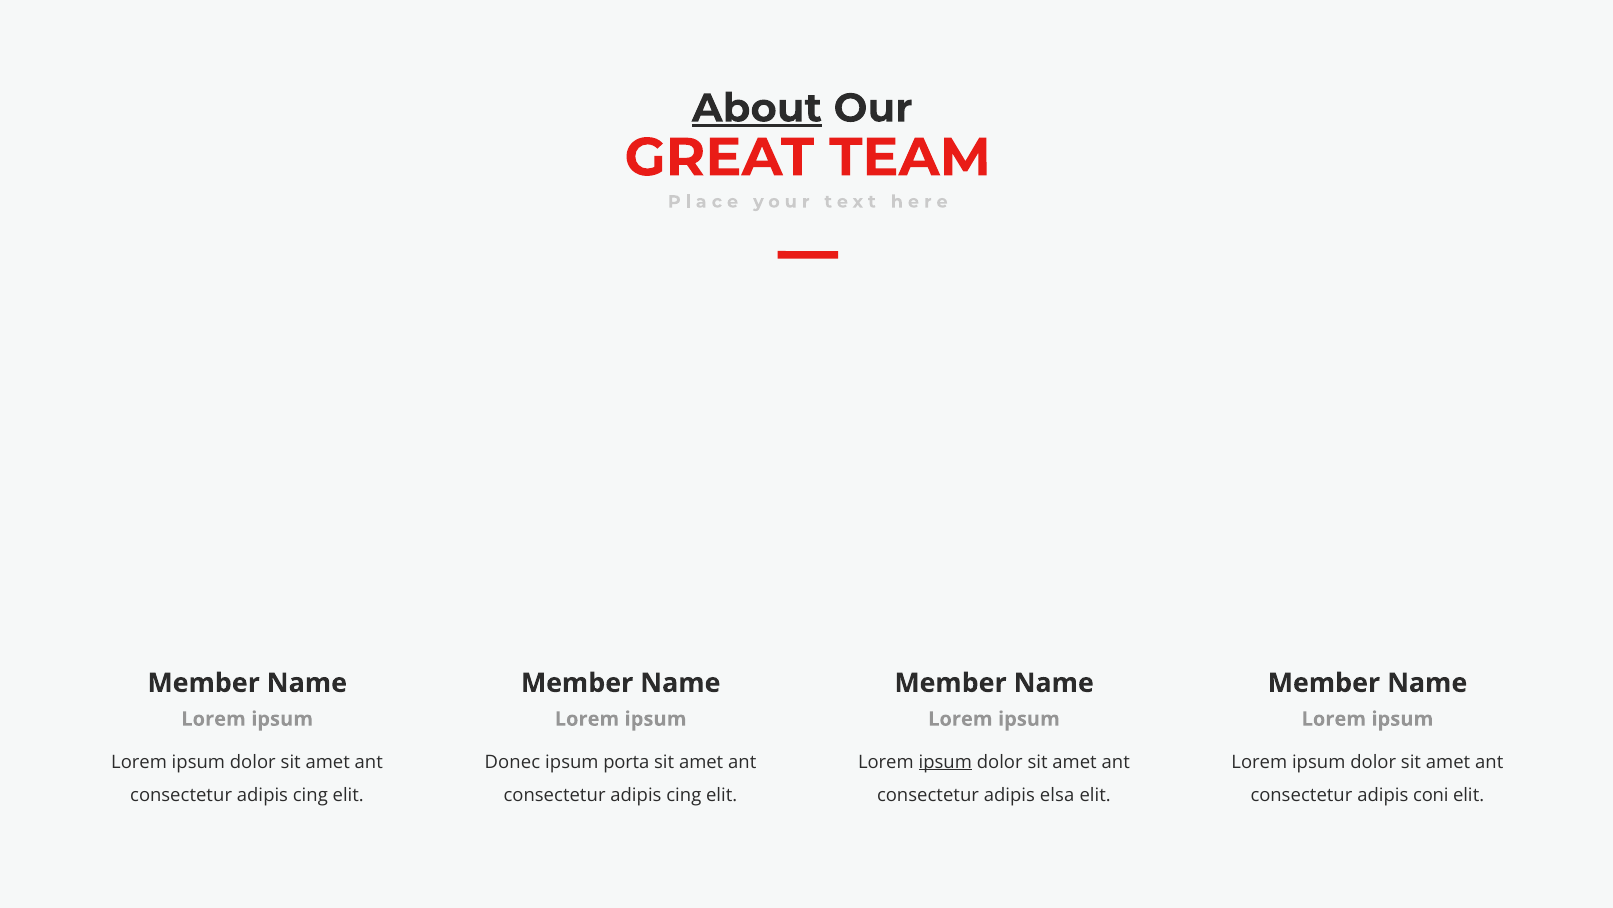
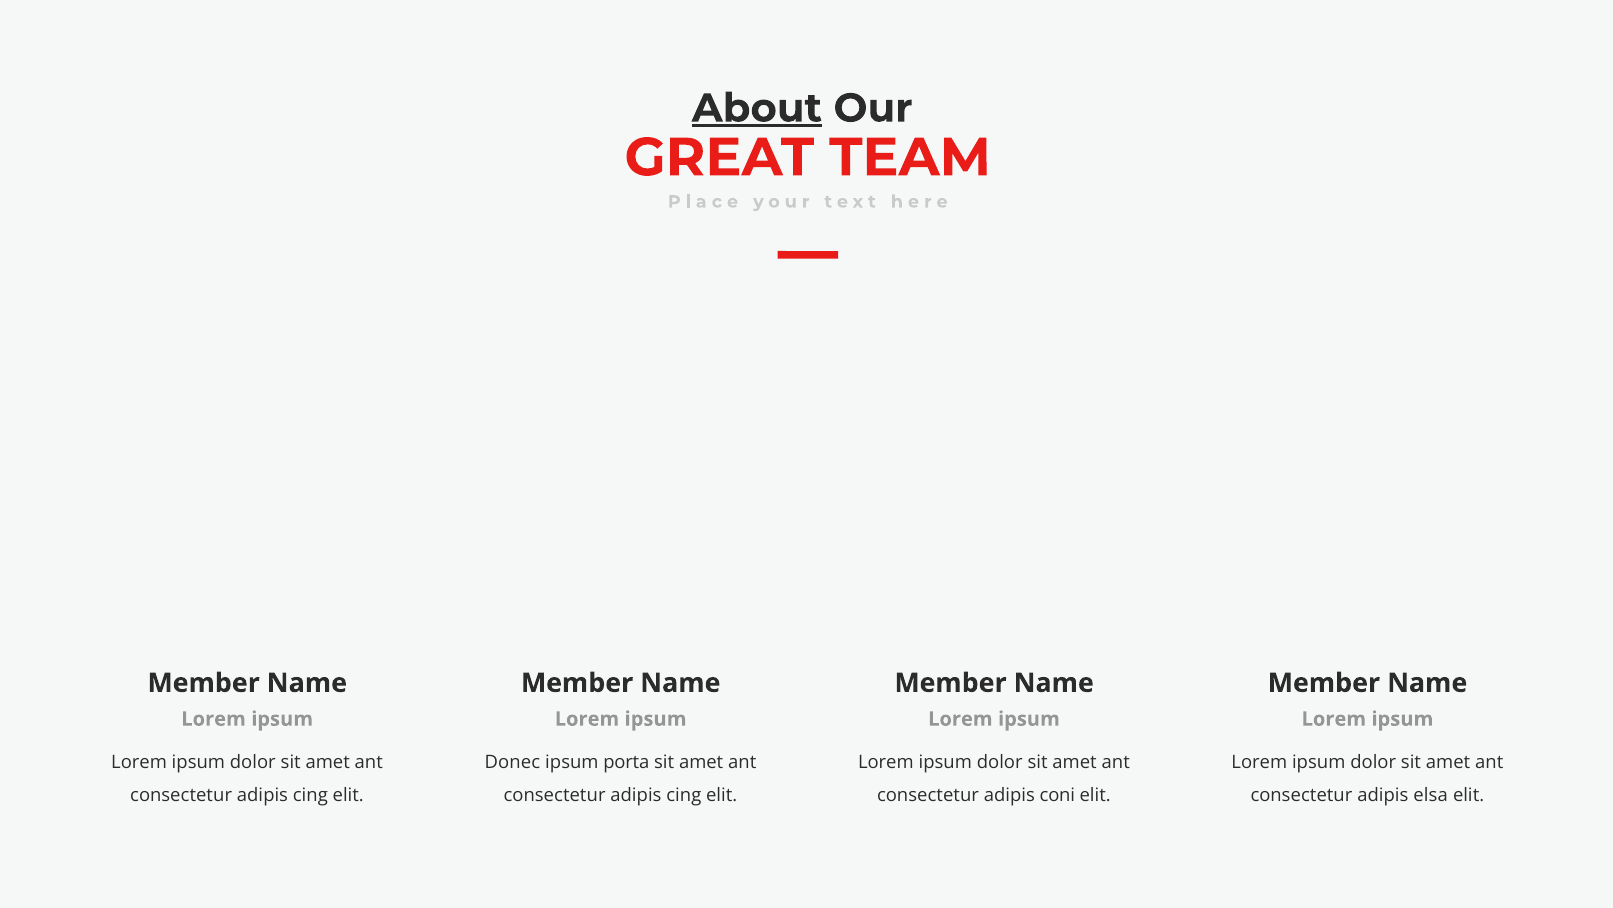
ipsum underline: present -> none (945, 761)
elsa: elsa -> coni (1057, 795)
coni: coni -> elsa (1431, 795)
